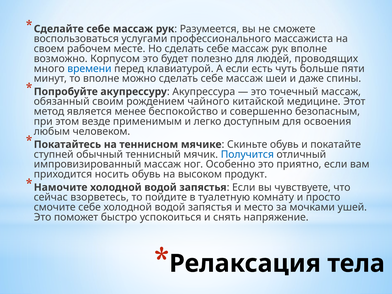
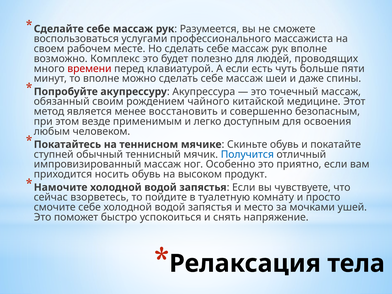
Корпусом: Корпусом -> Комплекс (115, 59)
времени colour: blue -> red (89, 69)
беспокойство: беспокойство -> восстановить (183, 112)
